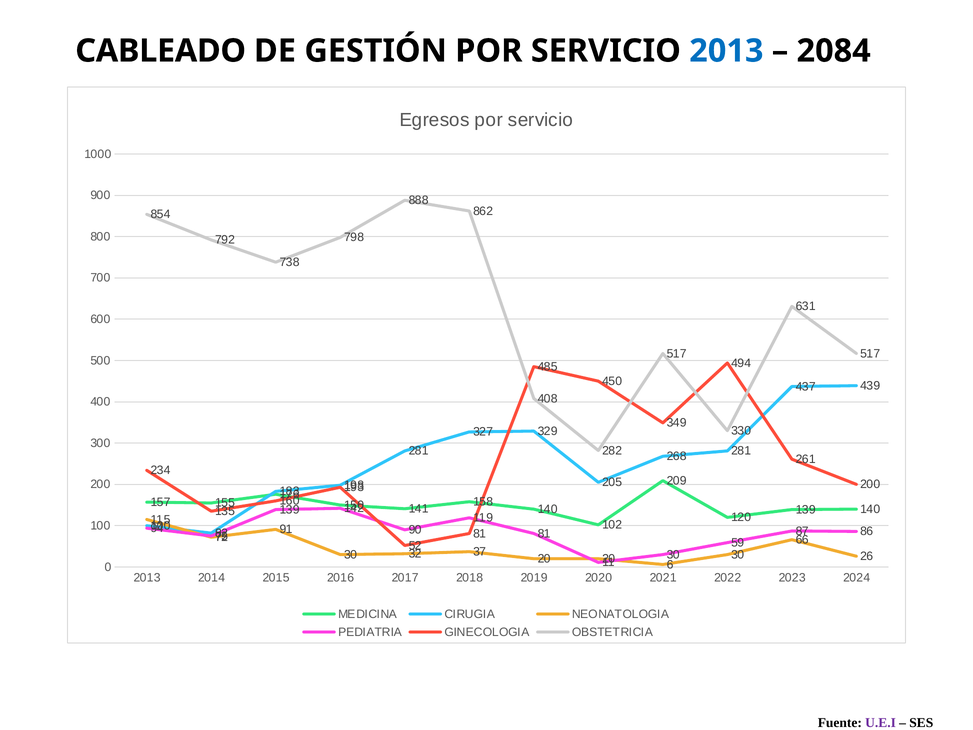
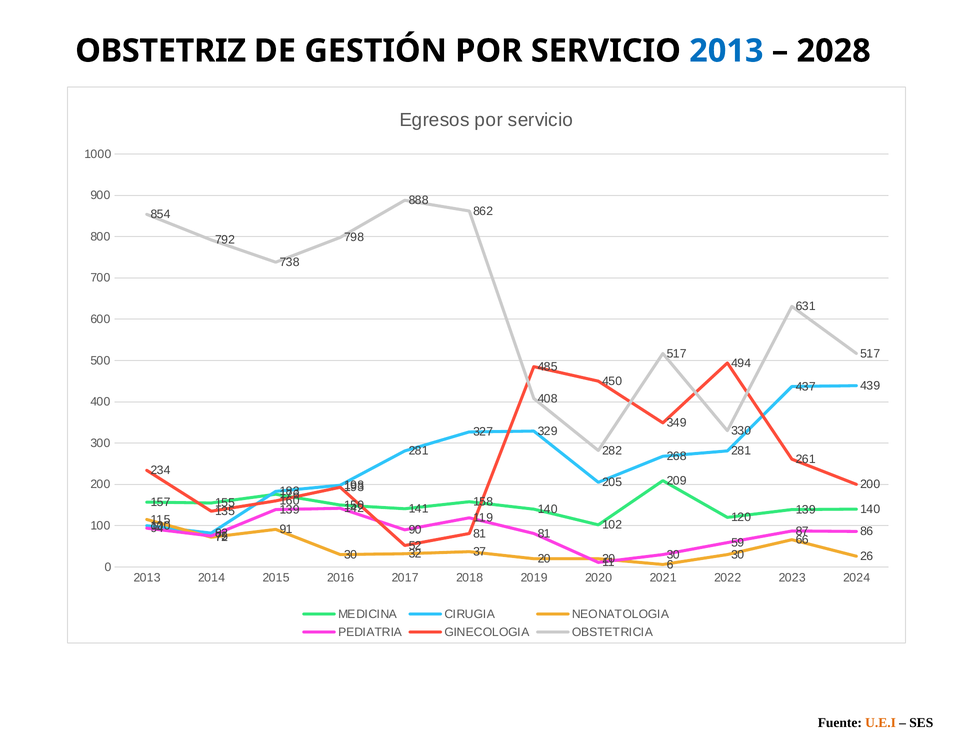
CABLEADO: CABLEADO -> OBSTETRIZ (161, 51)
2084: 2084 -> 2028 (834, 51)
U.E.I colour: purple -> orange (881, 722)
